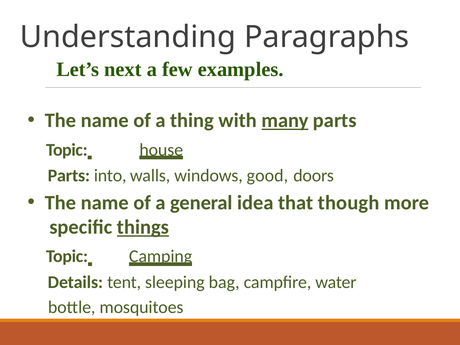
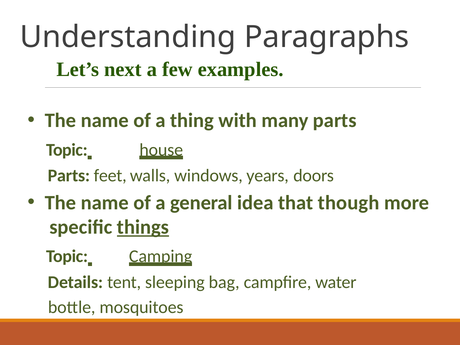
many underline: present -> none (285, 121)
into: into -> feet (110, 176)
good: good -> years (268, 176)
